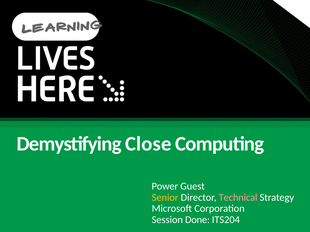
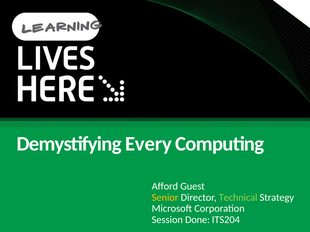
Close: Close -> Every (148, 144)
Power: Power -> Afford (165, 187)
Technical colour: pink -> light green (238, 198)
